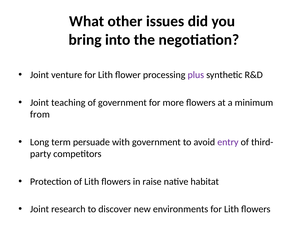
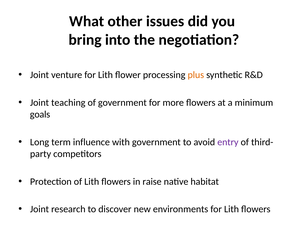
plus colour: purple -> orange (196, 75)
from: from -> goals (40, 114)
persuade: persuade -> influence (91, 142)
